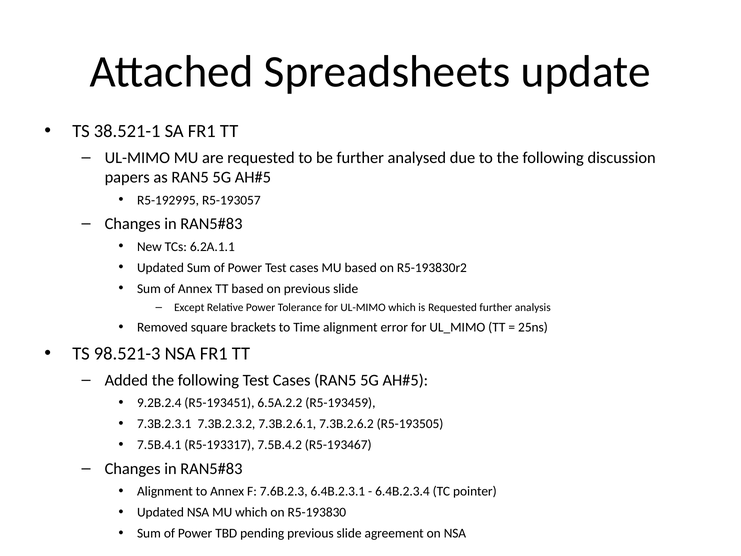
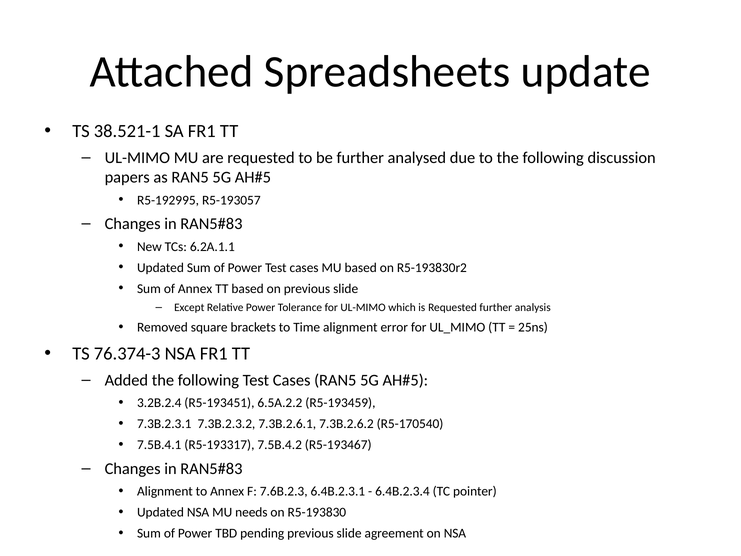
98.521-3: 98.521-3 -> 76.374-3 (127, 353)
9.2B.2.4: 9.2B.2.4 -> 3.2B.2.4 (159, 403)
R5-193505: R5-193505 -> R5-170540 (410, 424)
MU which: which -> needs (251, 512)
